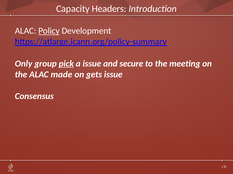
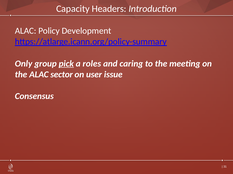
Policy underline: present -> none (49, 31)
a issue: issue -> roles (92, 64)
secure: secure -> caring (131, 64)
made: made -> sector (62, 75)
gets: gets -> user (94, 75)
